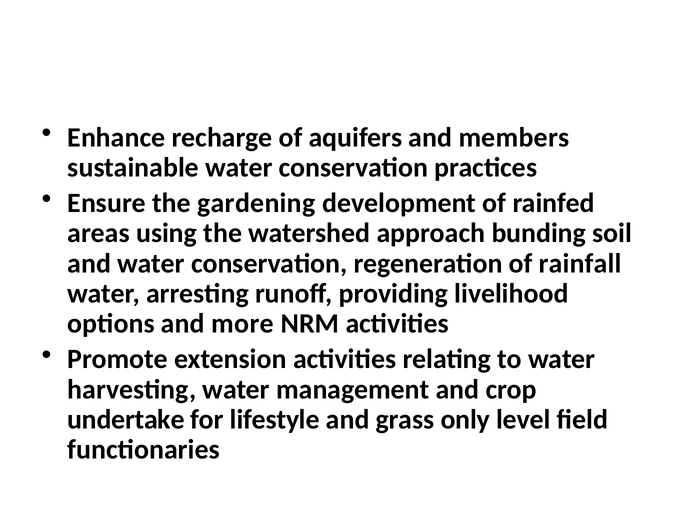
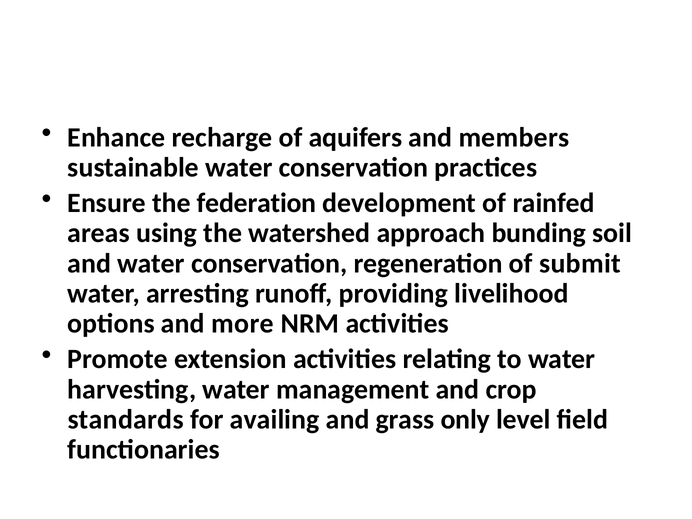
gardening: gardening -> federation (257, 203)
rainfall: rainfall -> submit (580, 263)
undertake: undertake -> standards (126, 419)
lifestyle: lifestyle -> availing (275, 419)
